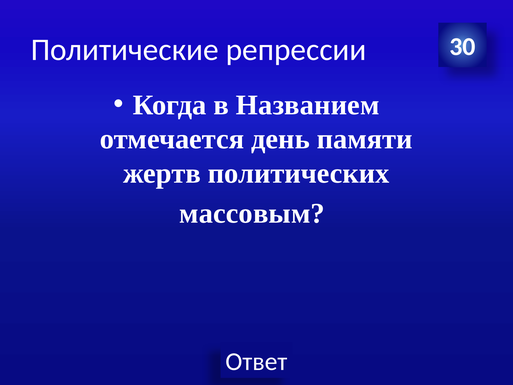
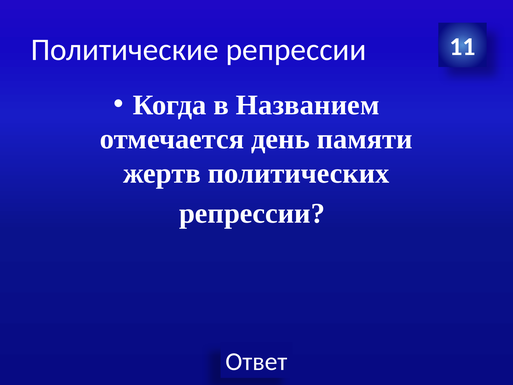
30: 30 -> 11 (462, 47)
массовым: массовым -> репрессии (252, 213)
